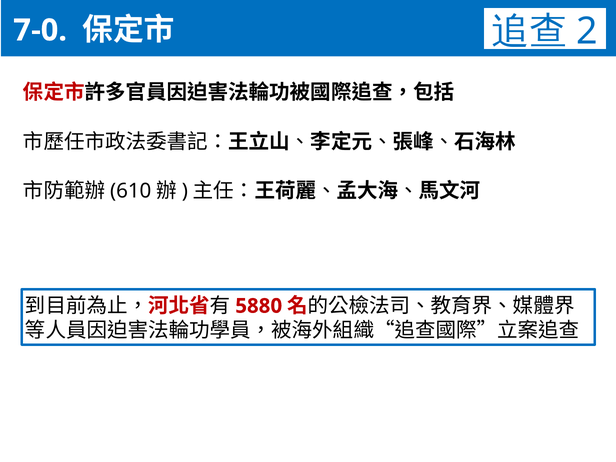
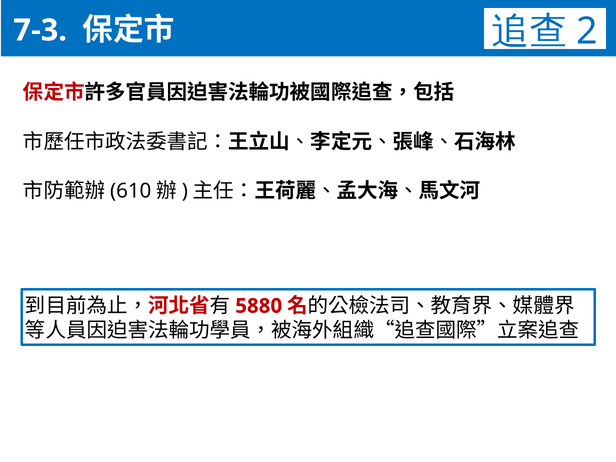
7-0: 7-0 -> 7-3 (40, 30)
